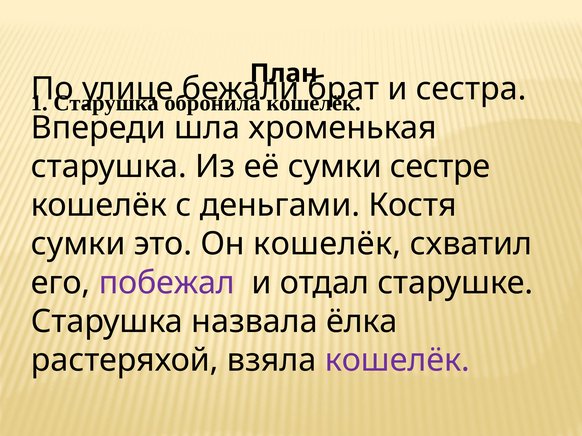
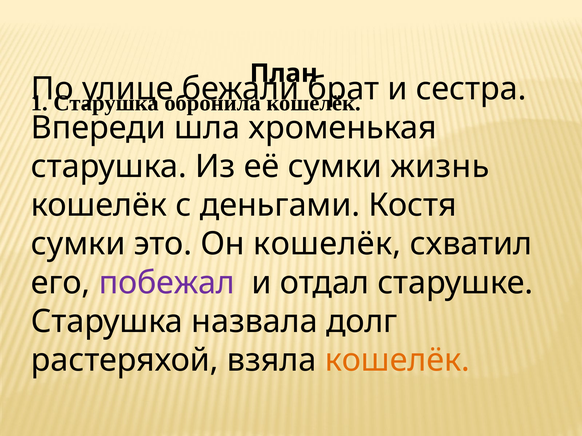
сестре: сестре -> жизнь (440, 167)
ёлка: ёлка -> долг (362, 322)
кошелёк colour: purple -> orange (397, 361)
